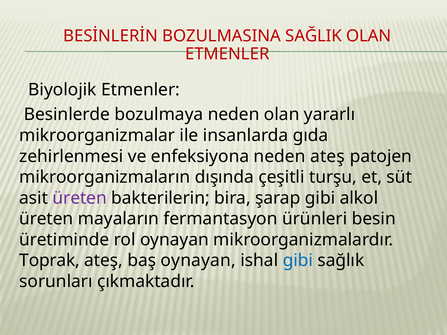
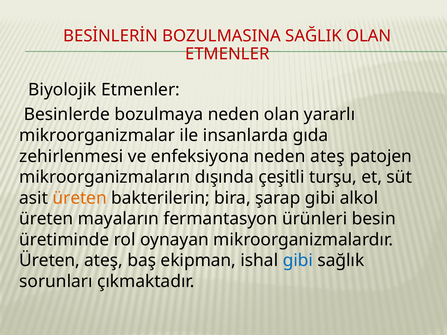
üreten colour: purple -> orange (80, 198)
Toprak: Toprak -> Üreten (50, 261)
baş oynayan: oynayan -> ekipman (198, 261)
